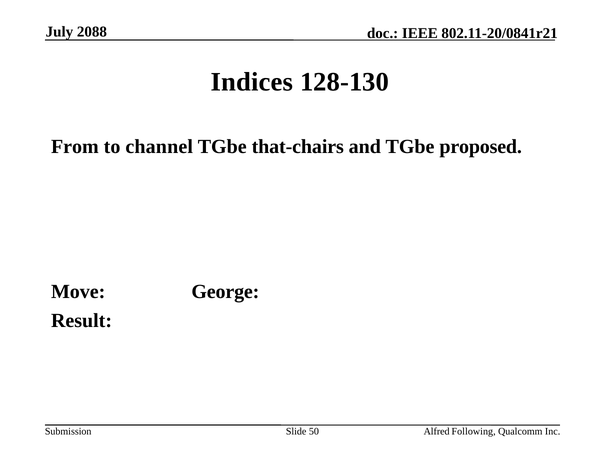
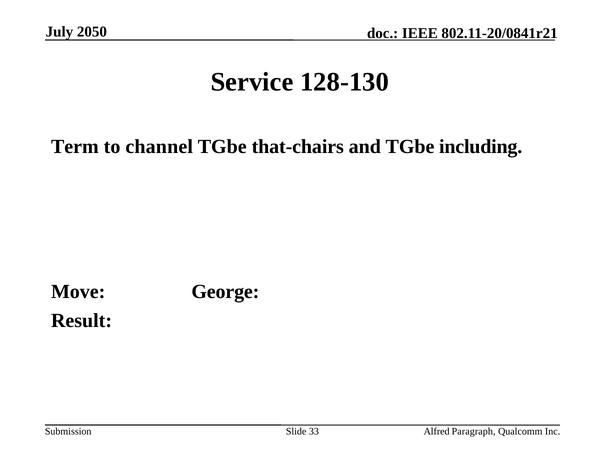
2088: 2088 -> 2050 (92, 32)
Indices: Indices -> Service (252, 82)
From: From -> Term (75, 146)
proposed: proposed -> including (481, 146)
50: 50 -> 33 (314, 432)
Following: Following -> Paragraph (474, 432)
